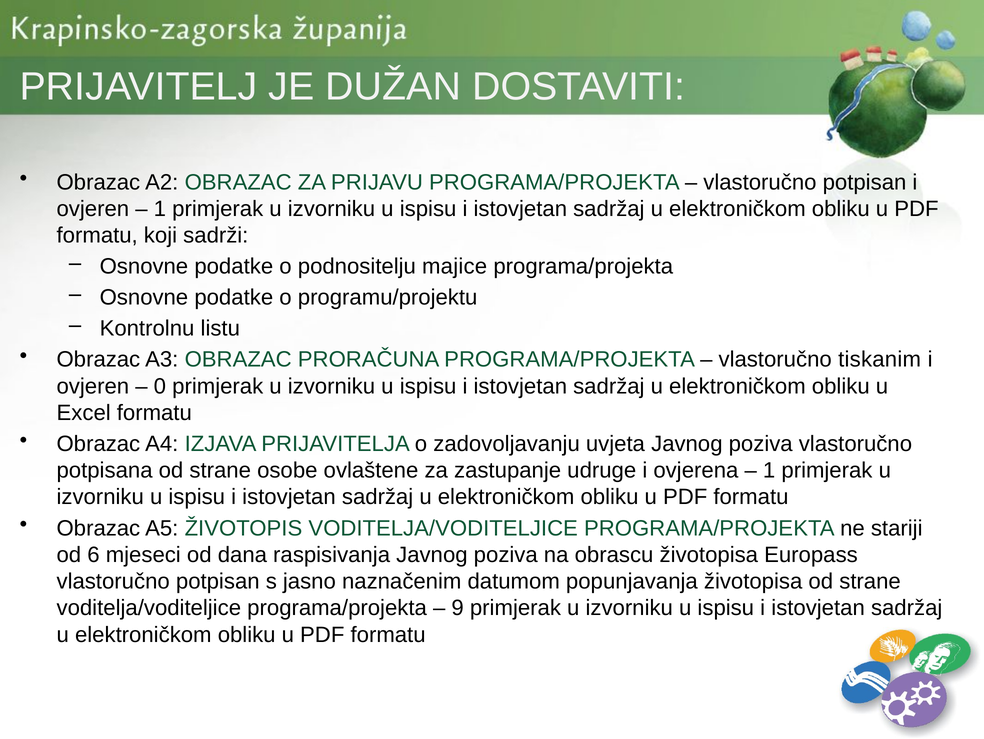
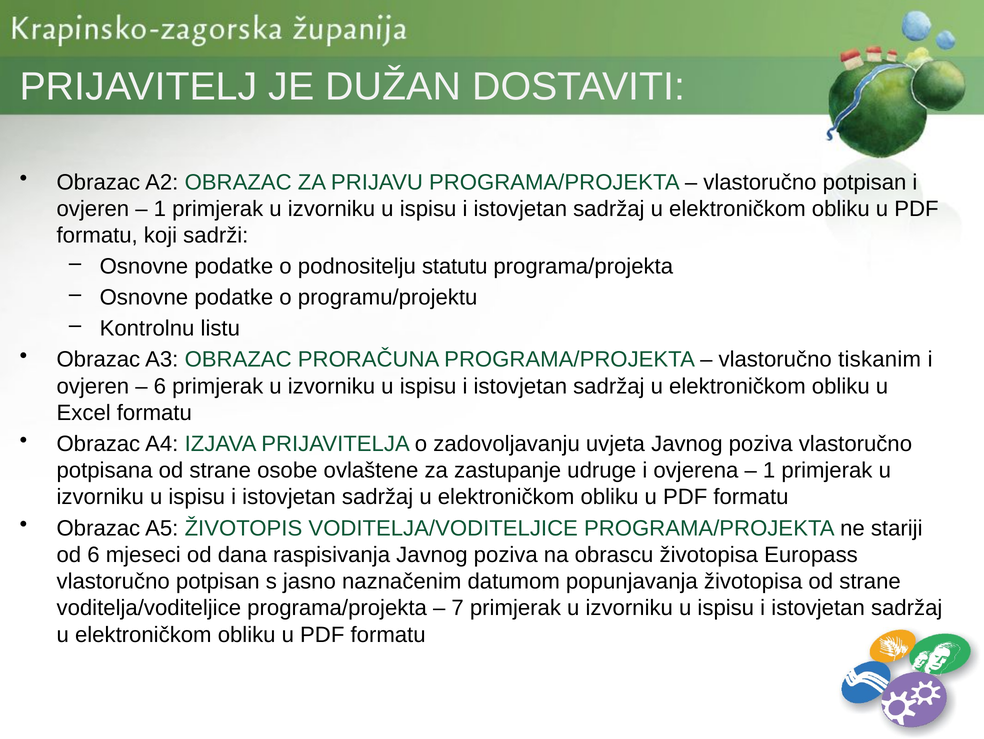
majice: majice -> statutu (455, 266)
0: 0 -> 6 (160, 386)
9: 9 -> 7 (458, 608)
